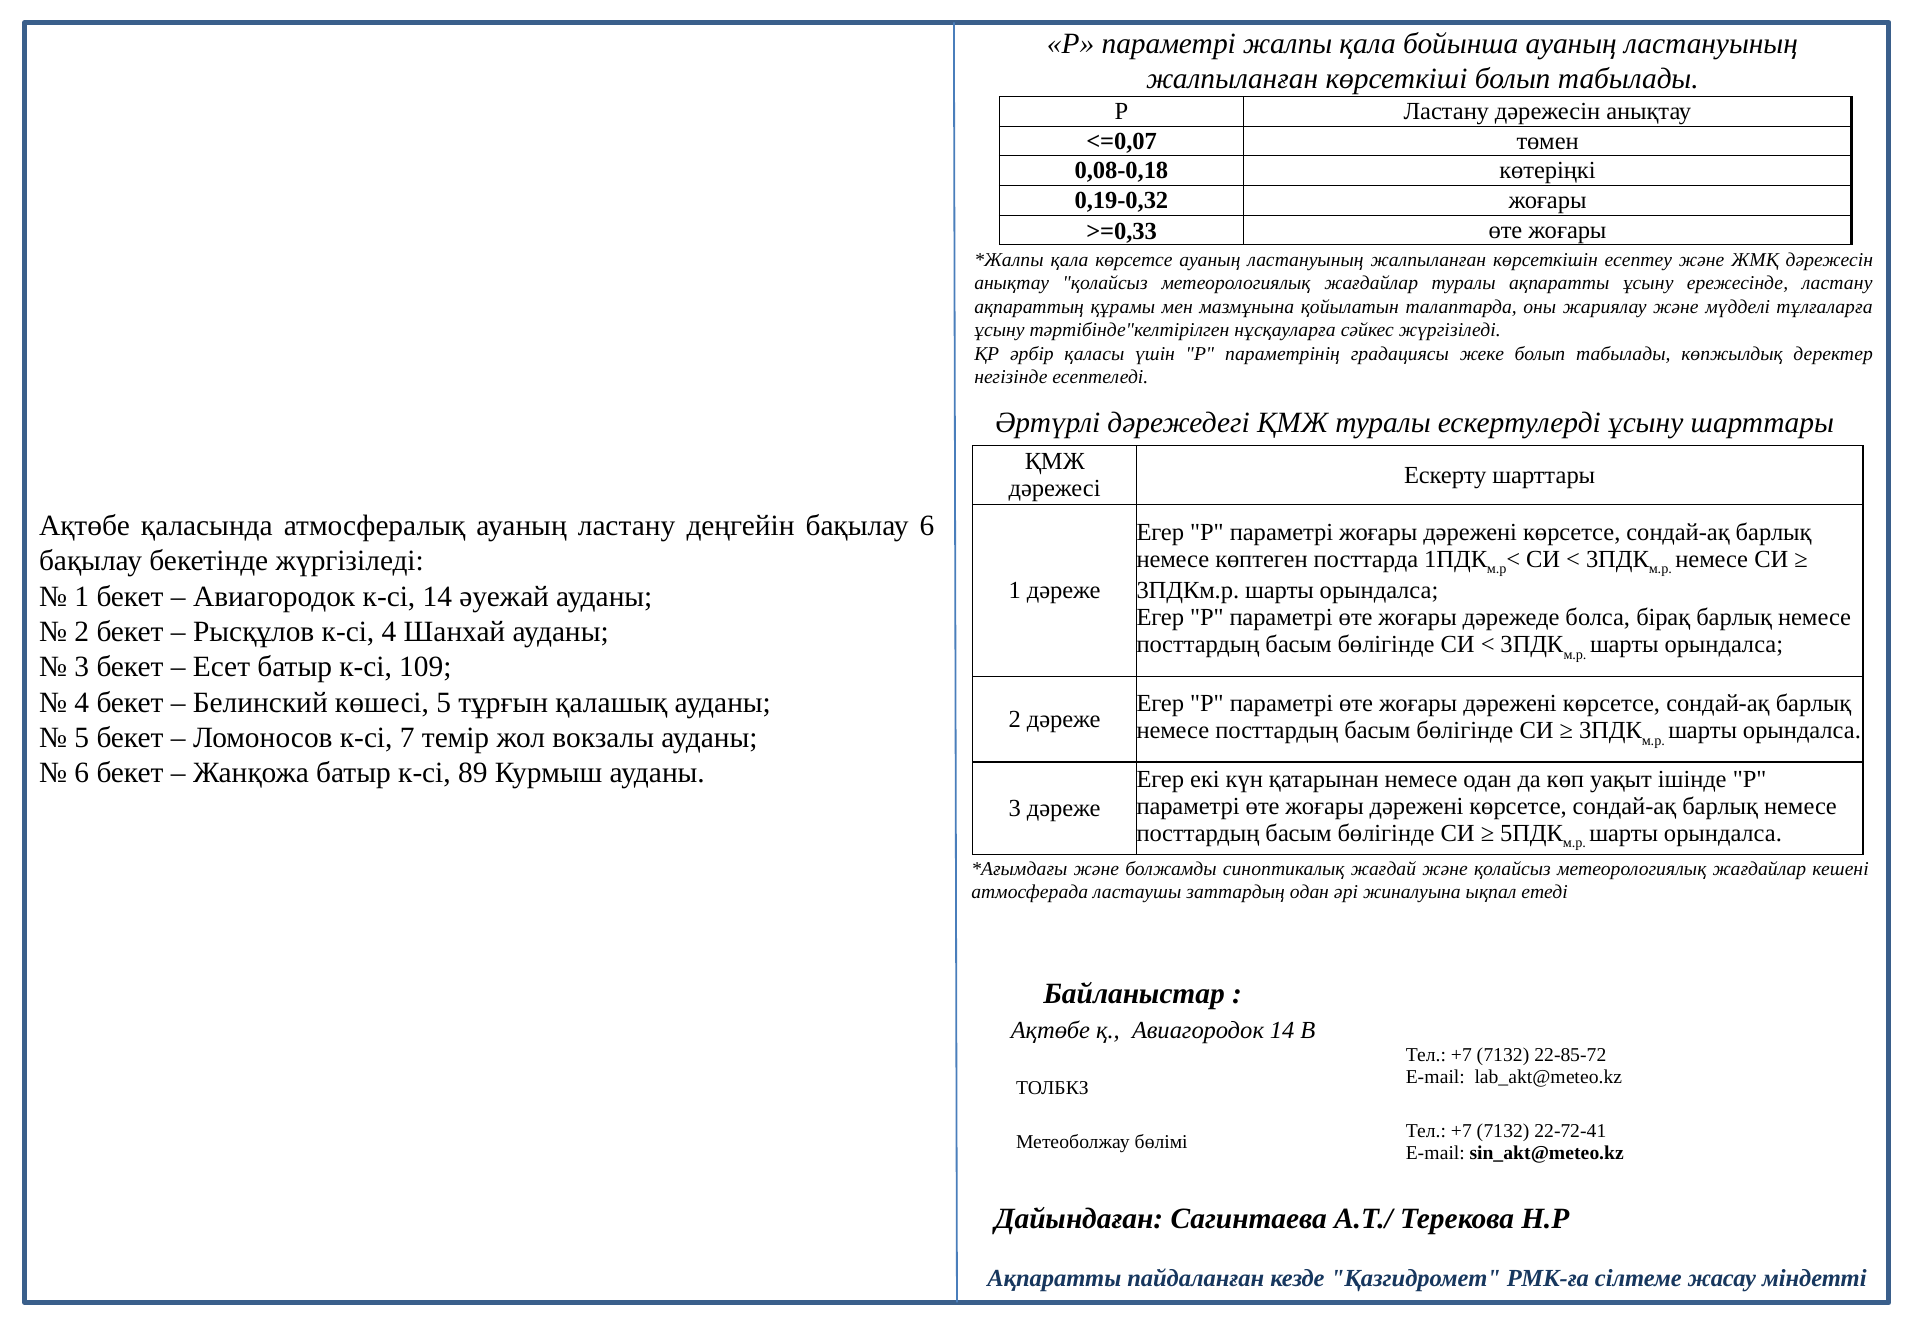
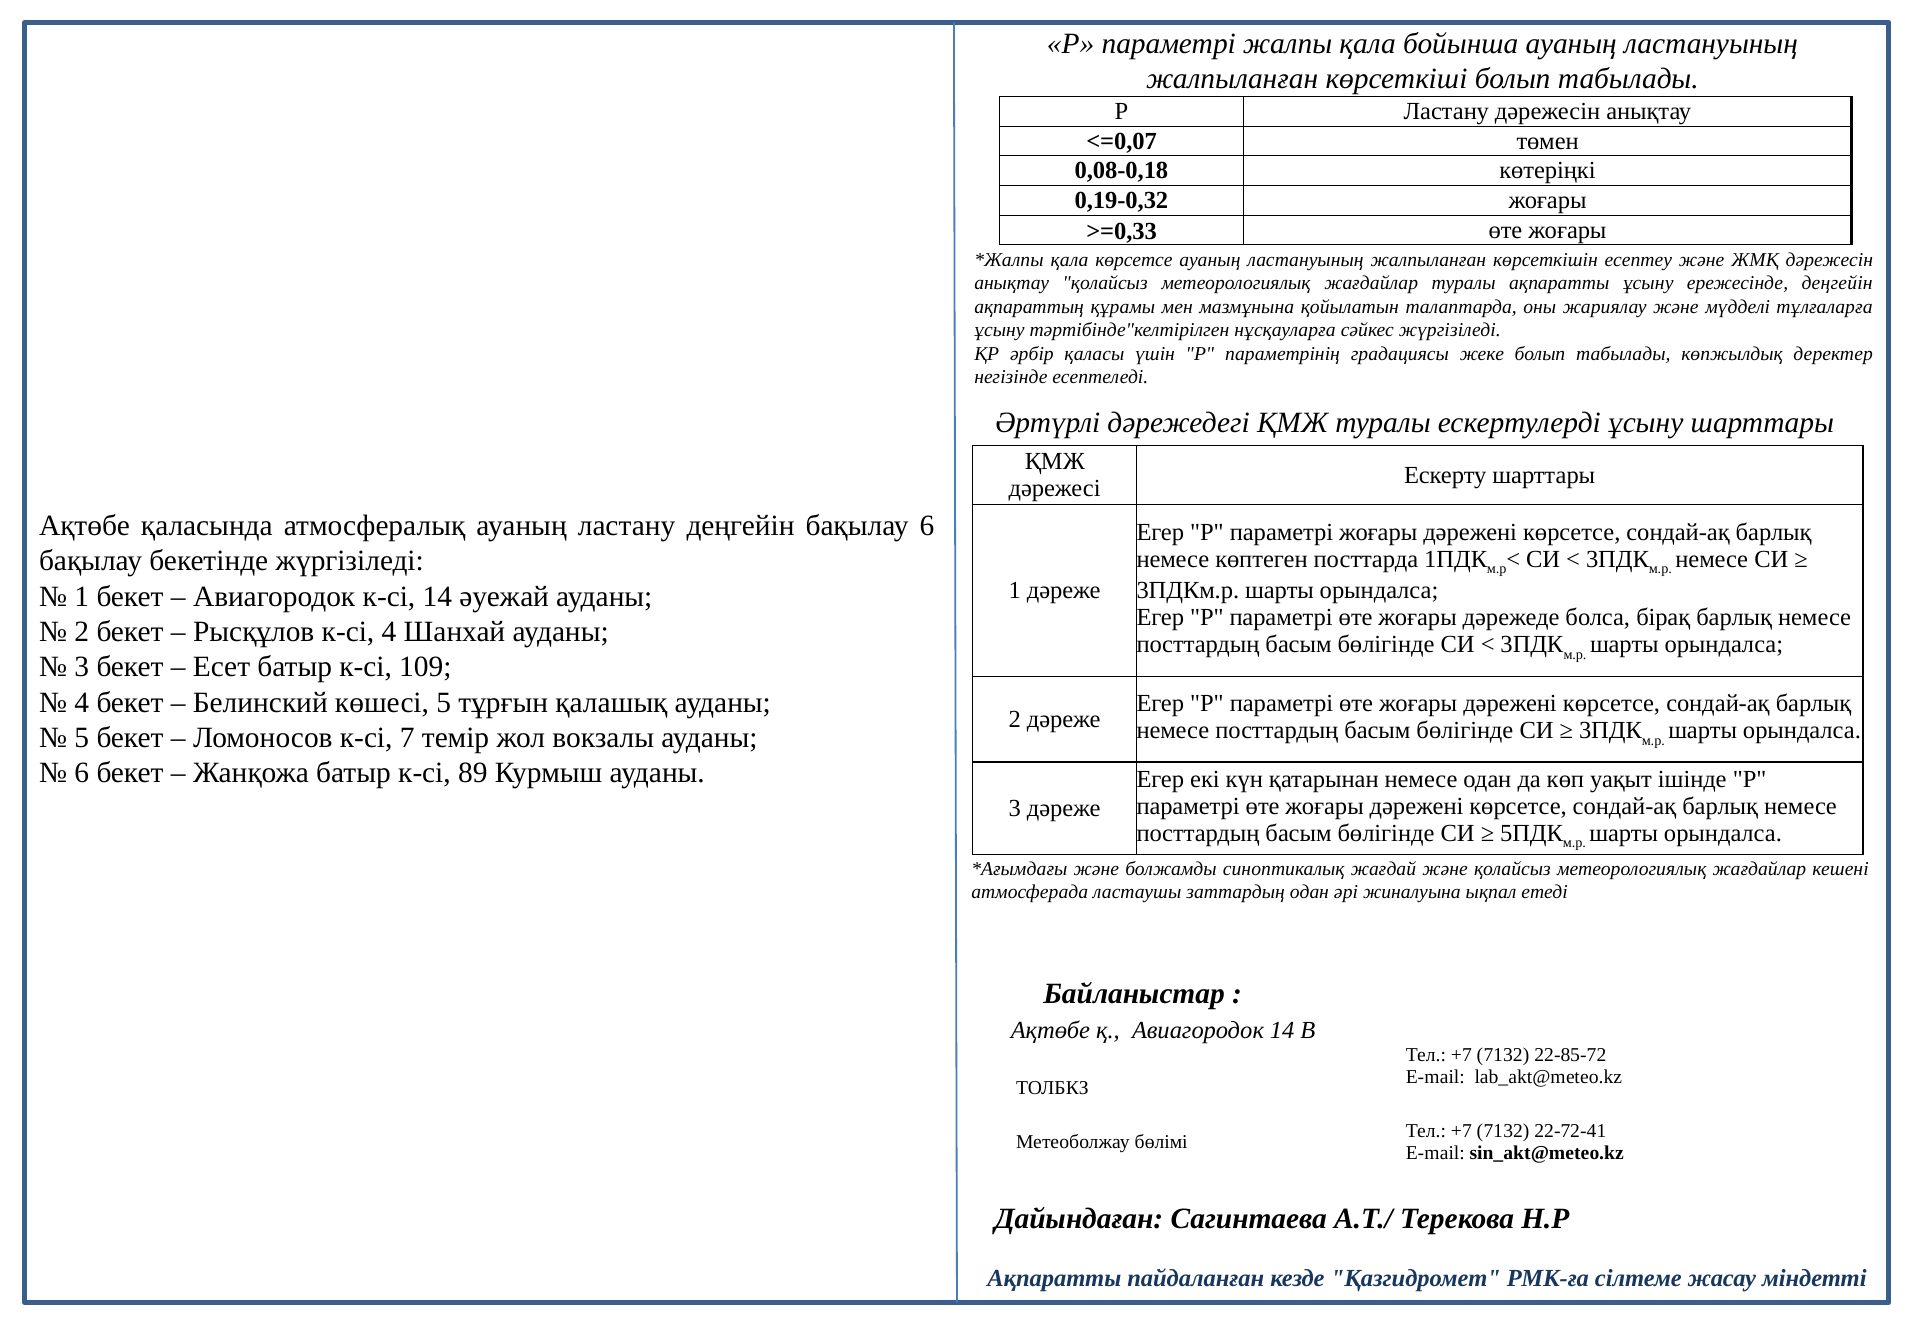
ережесінде ластану: ластану -> деңгейін (1837, 283)
